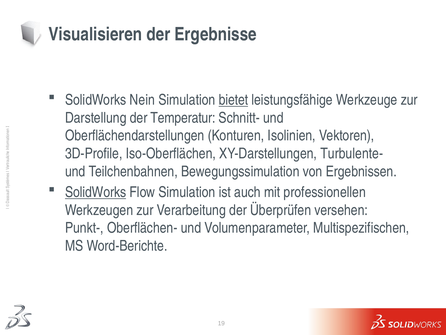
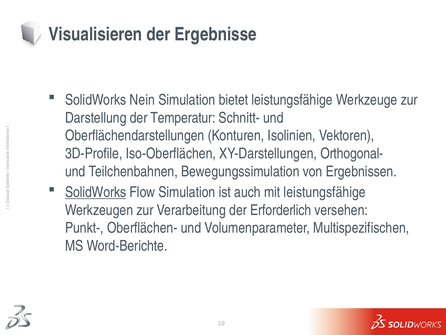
bietet underline: present -> none (233, 100)
Turbulente-: Turbulente- -> Orthogonal- (352, 153)
mit professionellen: professionellen -> leistungsfähige (325, 192)
Überprüfen: Überprüfen -> Erforderlich (281, 210)
